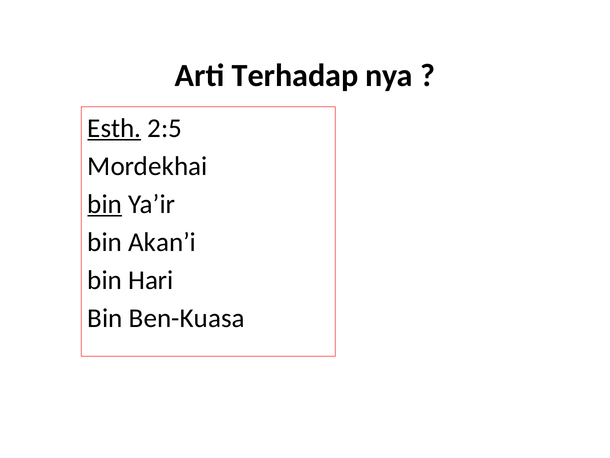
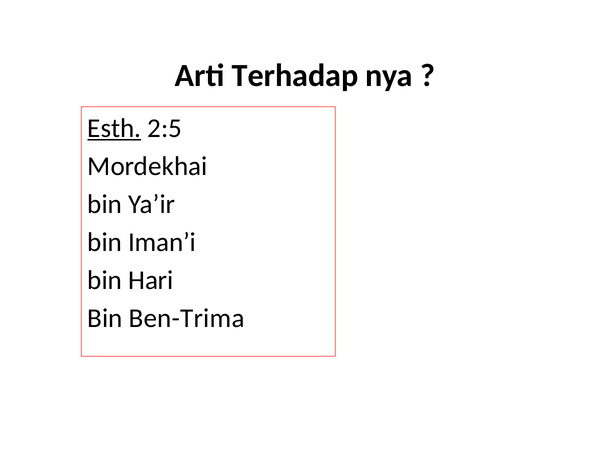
bin underline: present -> none (105, 204)
Akan’i: Akan’i -> Iman’i (162, 242)
Ben-Kuasa: Ben-Kuasa -> Ben-Trima (187, 318)
